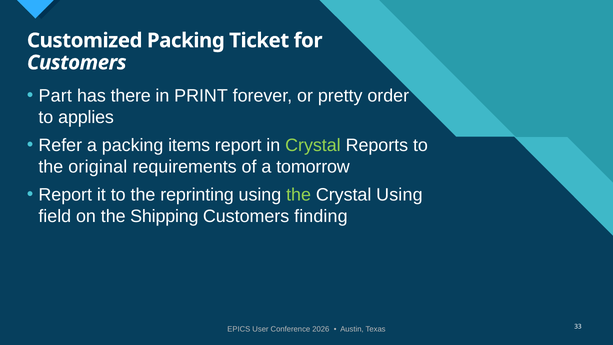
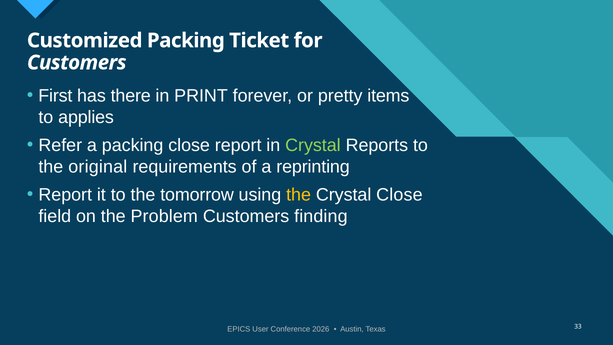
Part: Part -> First (55, 96)
order: order -> items (388, 96)
packing items: items -> close (189, 145)
tomorrow: tomorrow -> reprinting (313, 167)
reprinting: reprinting -> tomorrow (197, 195)
the colour: light green -> yellow (299, 195)
Crystal Using: Using -> Close (399, 195)
Shipping: Shipping -> Problem (164, 216)
